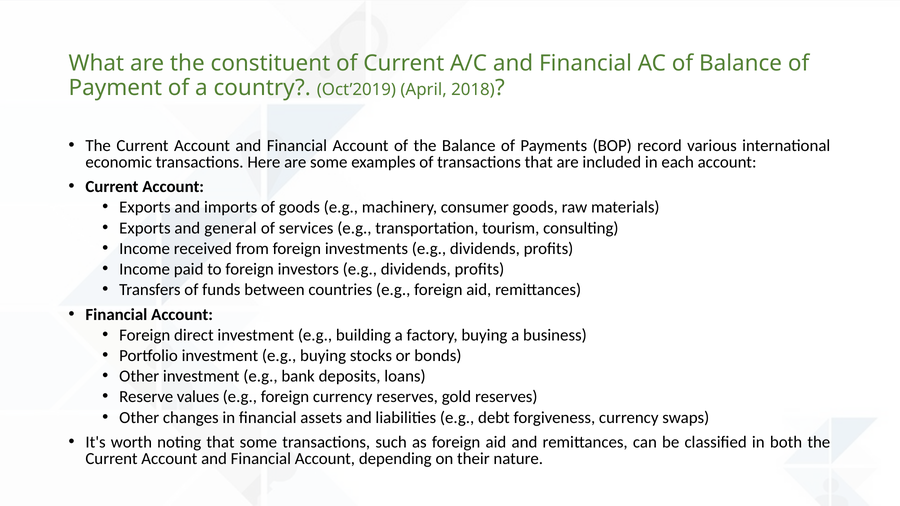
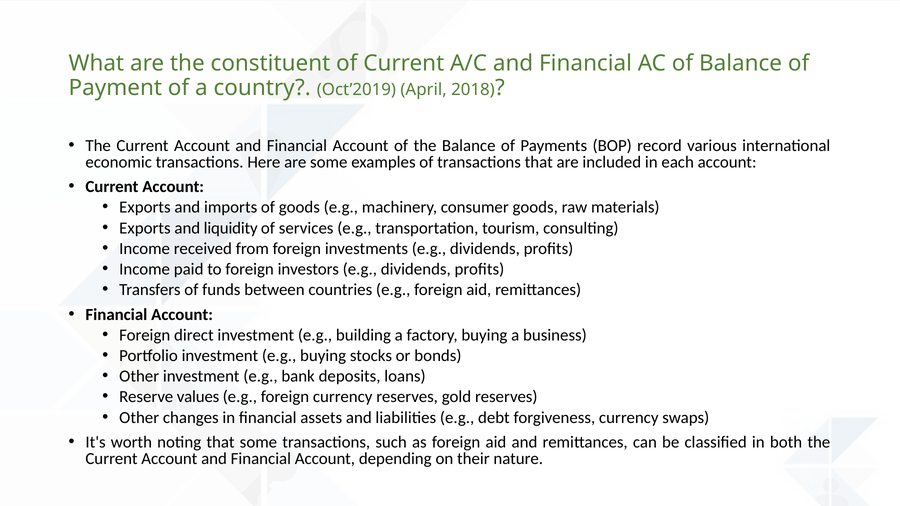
general: general -> liquidity (231, 228)
